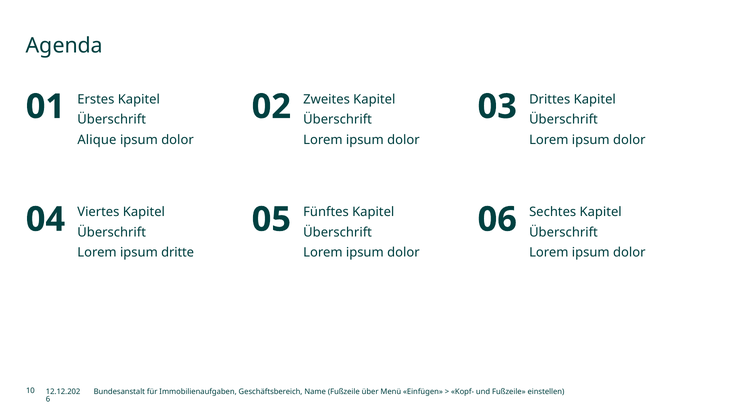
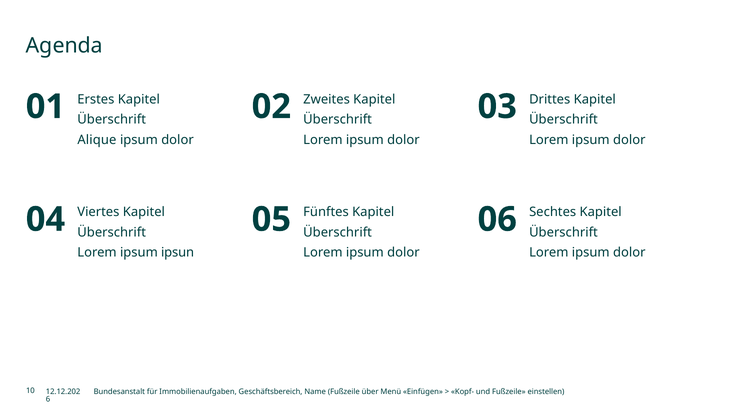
dritte: dritte -> ipsun (178, 252)
